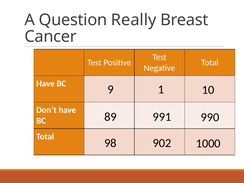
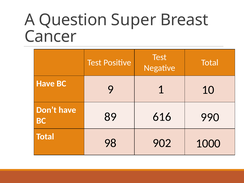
Really: Really -> Super (134, 20)
991: 991 -> 616 (162, 117)
